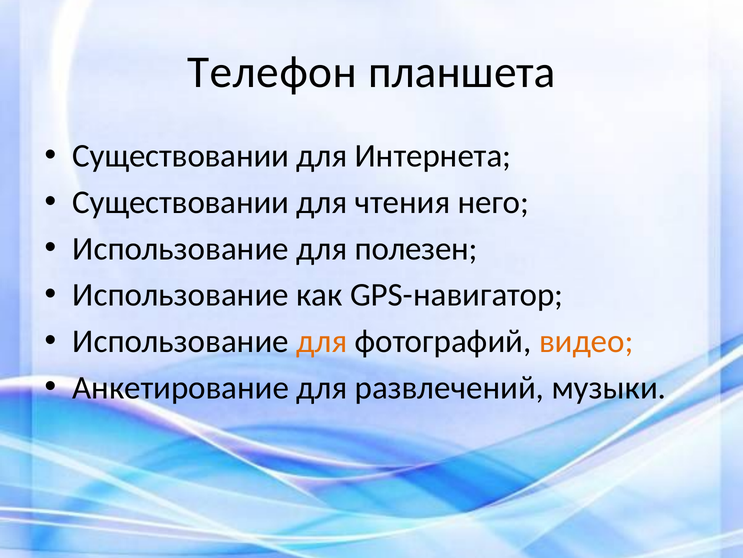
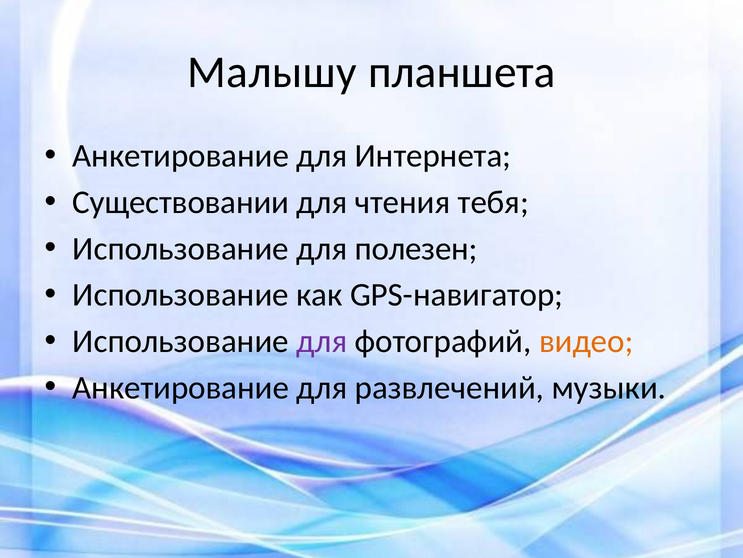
Телефон: Телефон -> Малышу (272, 72)
Существовании: Существовании -> Анкетирование (181, 156)
него: него -> тебя (493, 202)
для colour: orange -> purple (322, 341)
